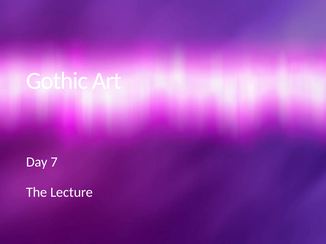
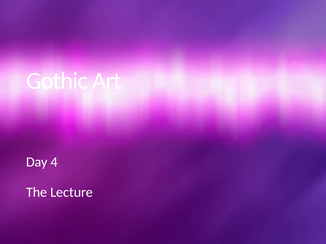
7: 7 -> 4 (54, 162)
